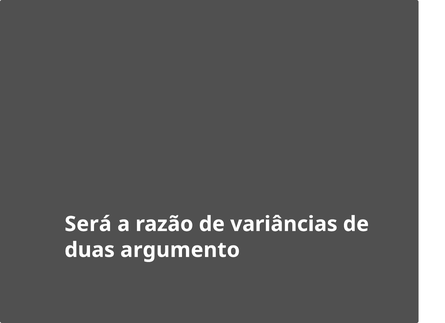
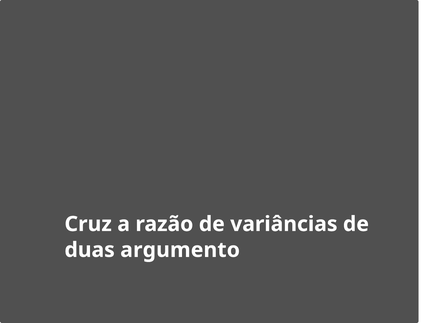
Será: Será -> Cruz (88, 224)
